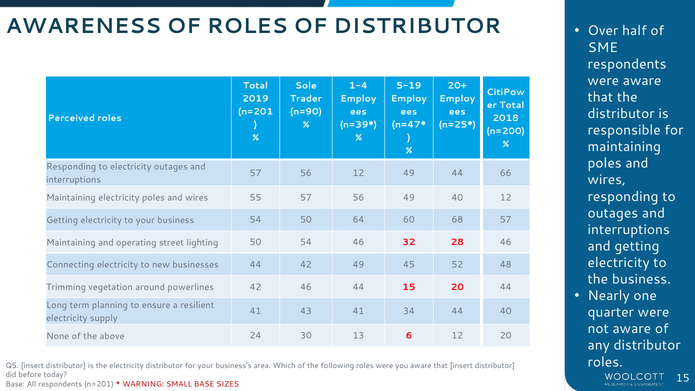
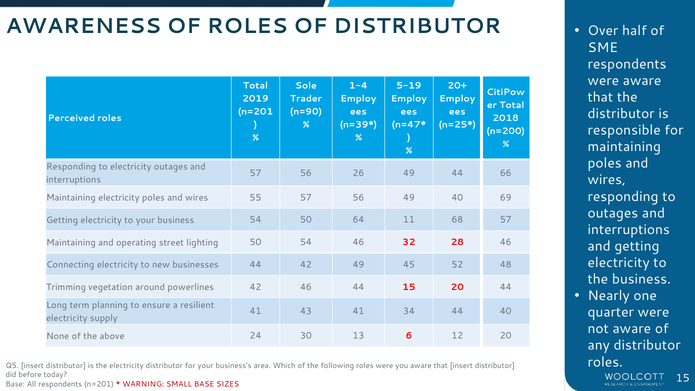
56 12: 12 -> 26 (358, 173)
40 12: 12 -> 69 (506, 197)
60: 60 -> 11 (409, 220)
